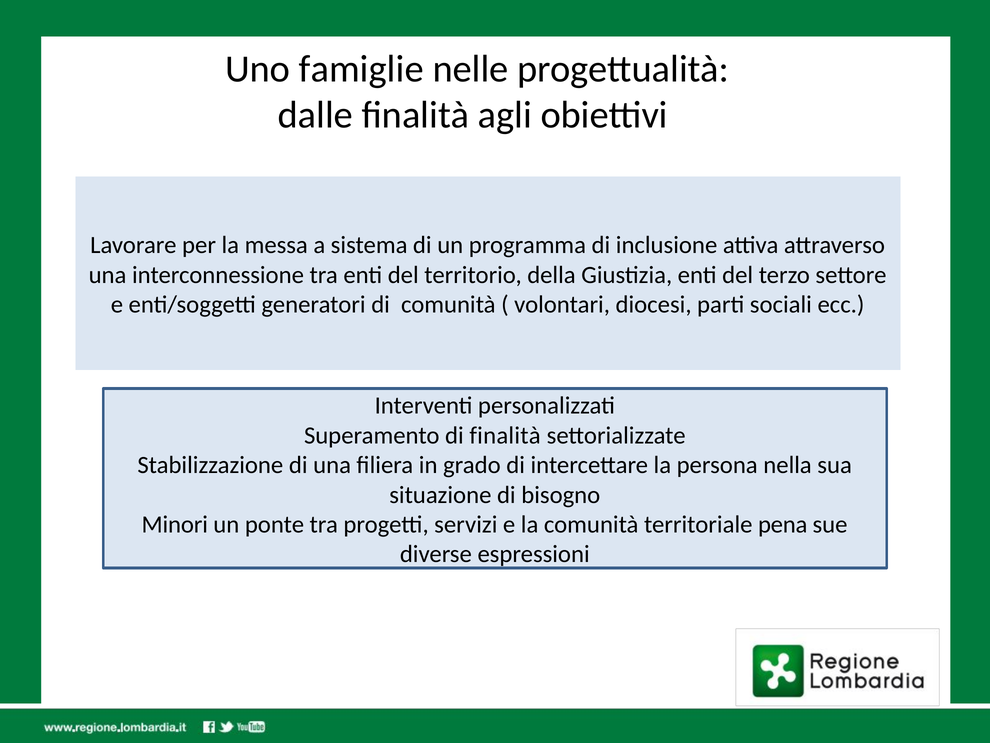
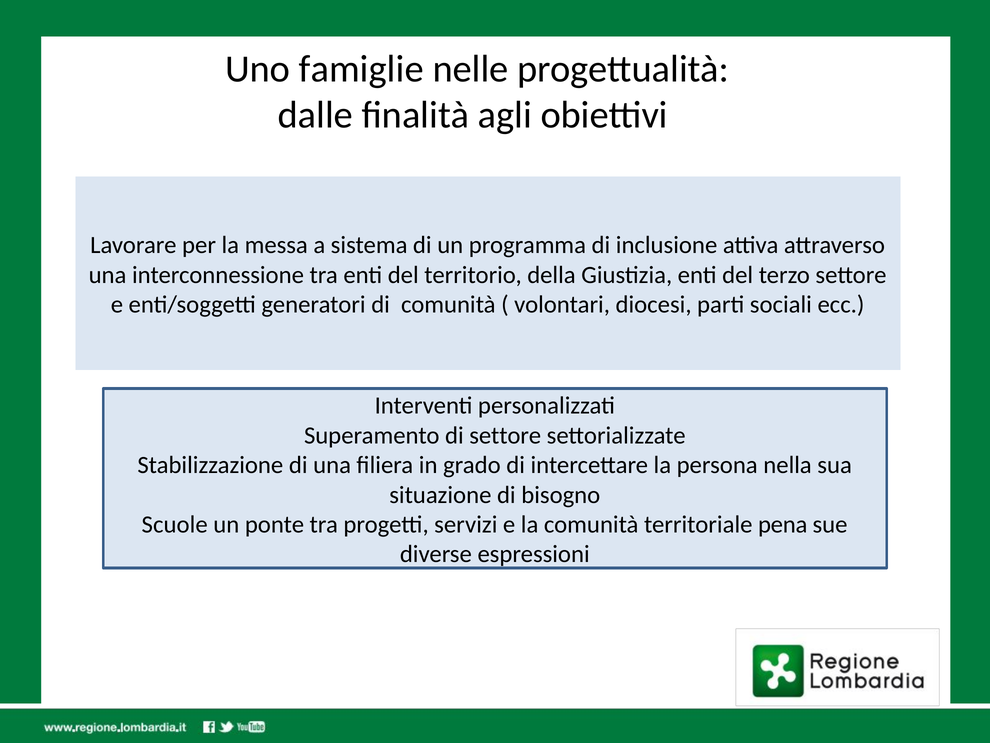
di finalità: finalità -> settore (505, 435)
Minori: Minori -> Scuole (175, 524)
